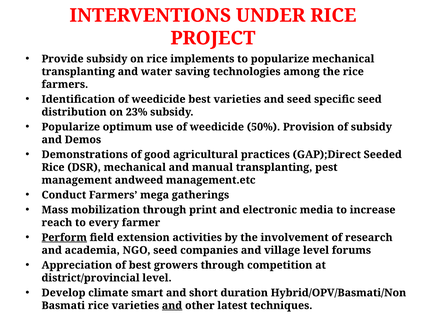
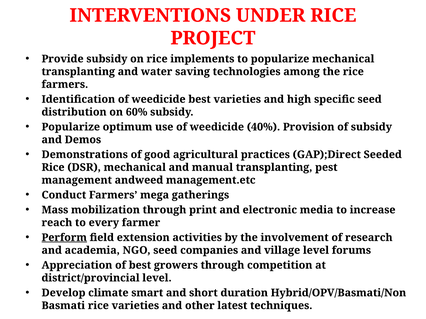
and seed: seed -> high (299, 99)
23%: 23% -> 60% (137, 112)
50%: 50% -> 40% (263, 127)
and underline: present -> none (172, 306)
